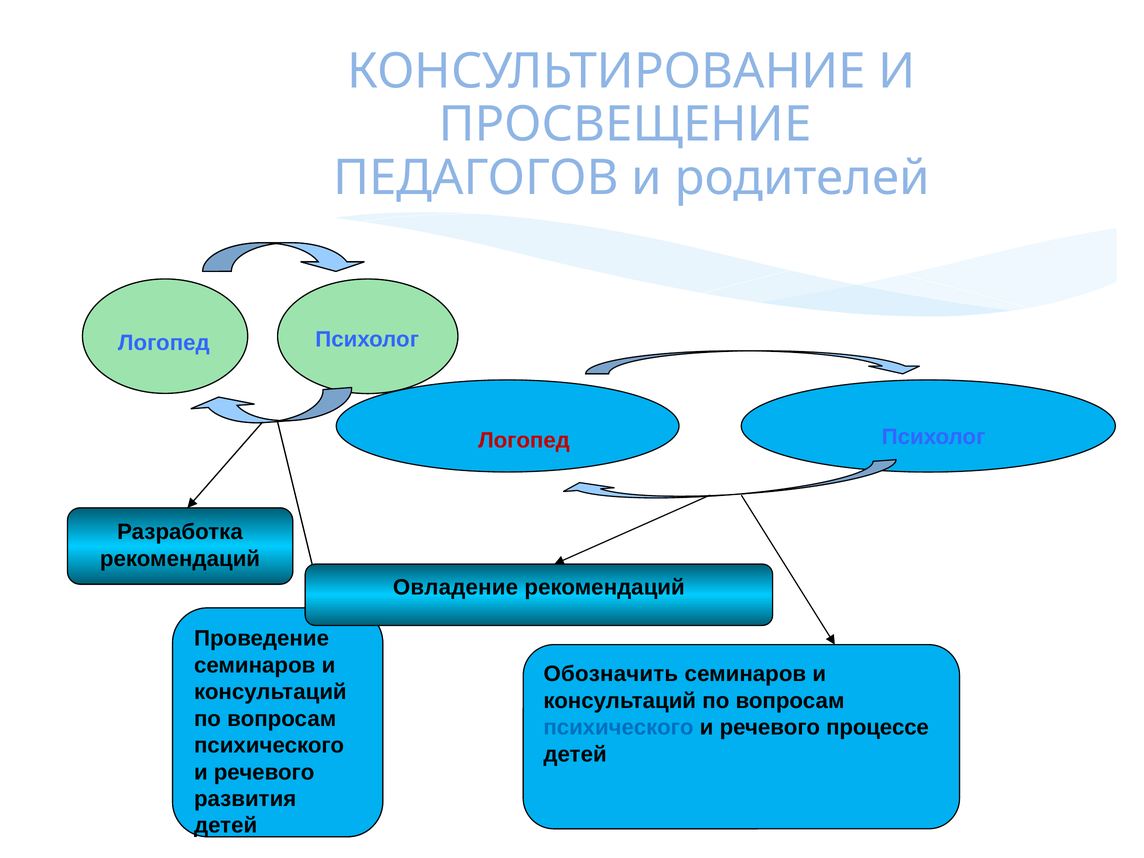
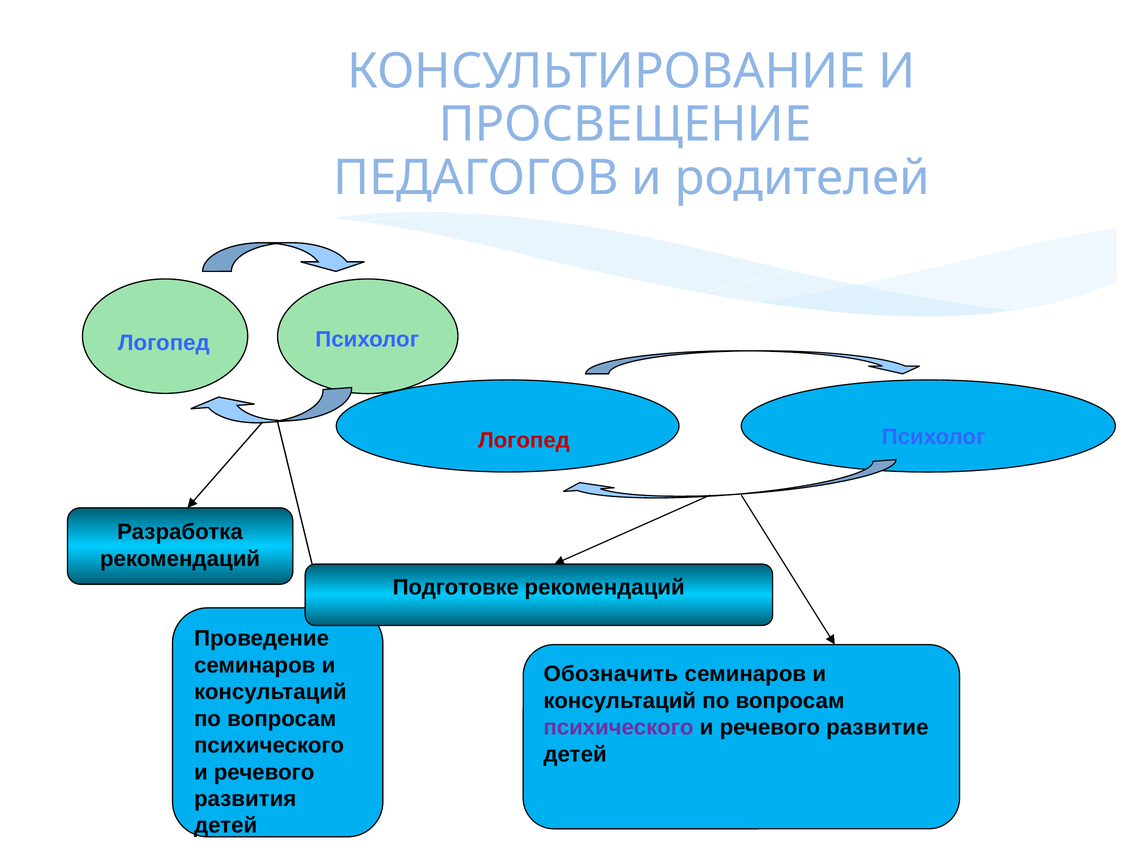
Овладение: Овладение -> Подготовке (456, 588)
психического colour: blue -> purple (618, 728)
процессе: процессе -> развитие (877, 728)
